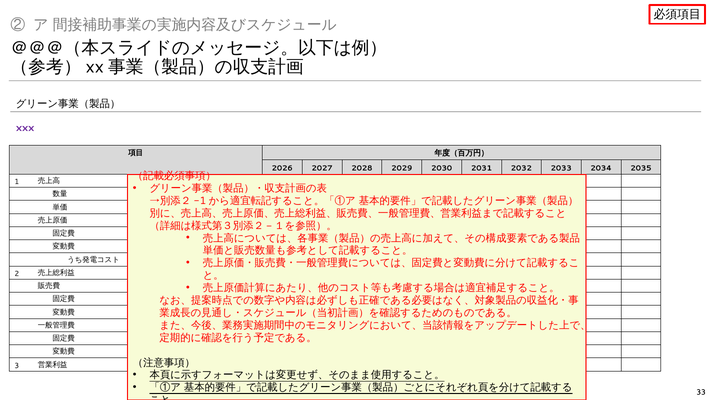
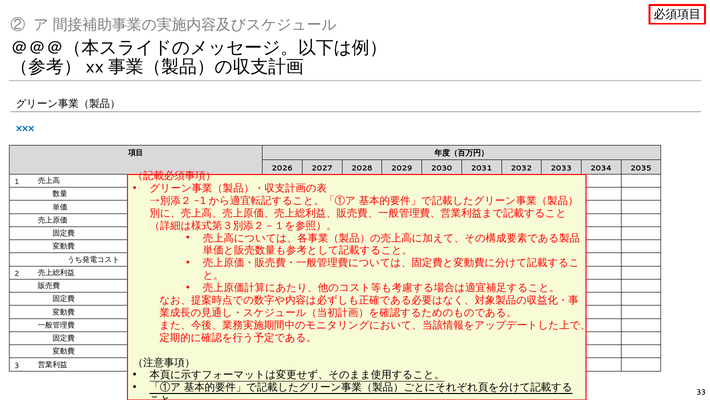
xxx colour: purple -> blue (25, 128)
